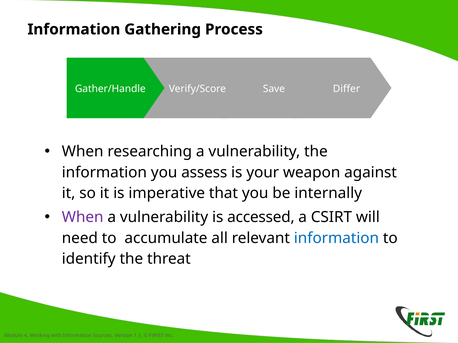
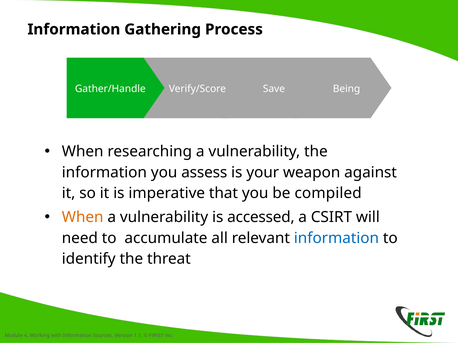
Differ: Differ -> Being (347, 89)
internally: internally -> compiled (328, 193)
When colour: purple -> orange (83, 218)
